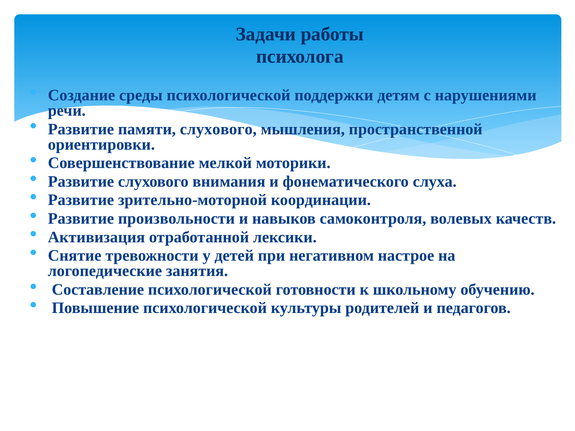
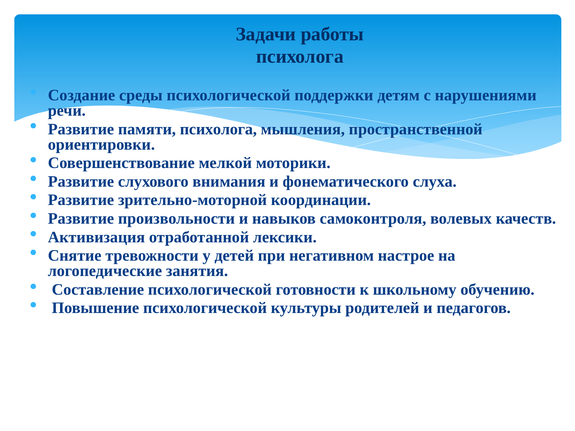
памяти слухового: слухового -> психолога (218, 129)
